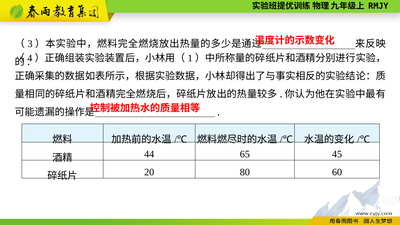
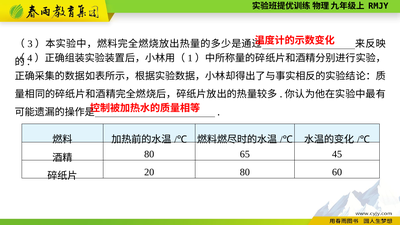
44: 44 -> 80 (149, 154)
